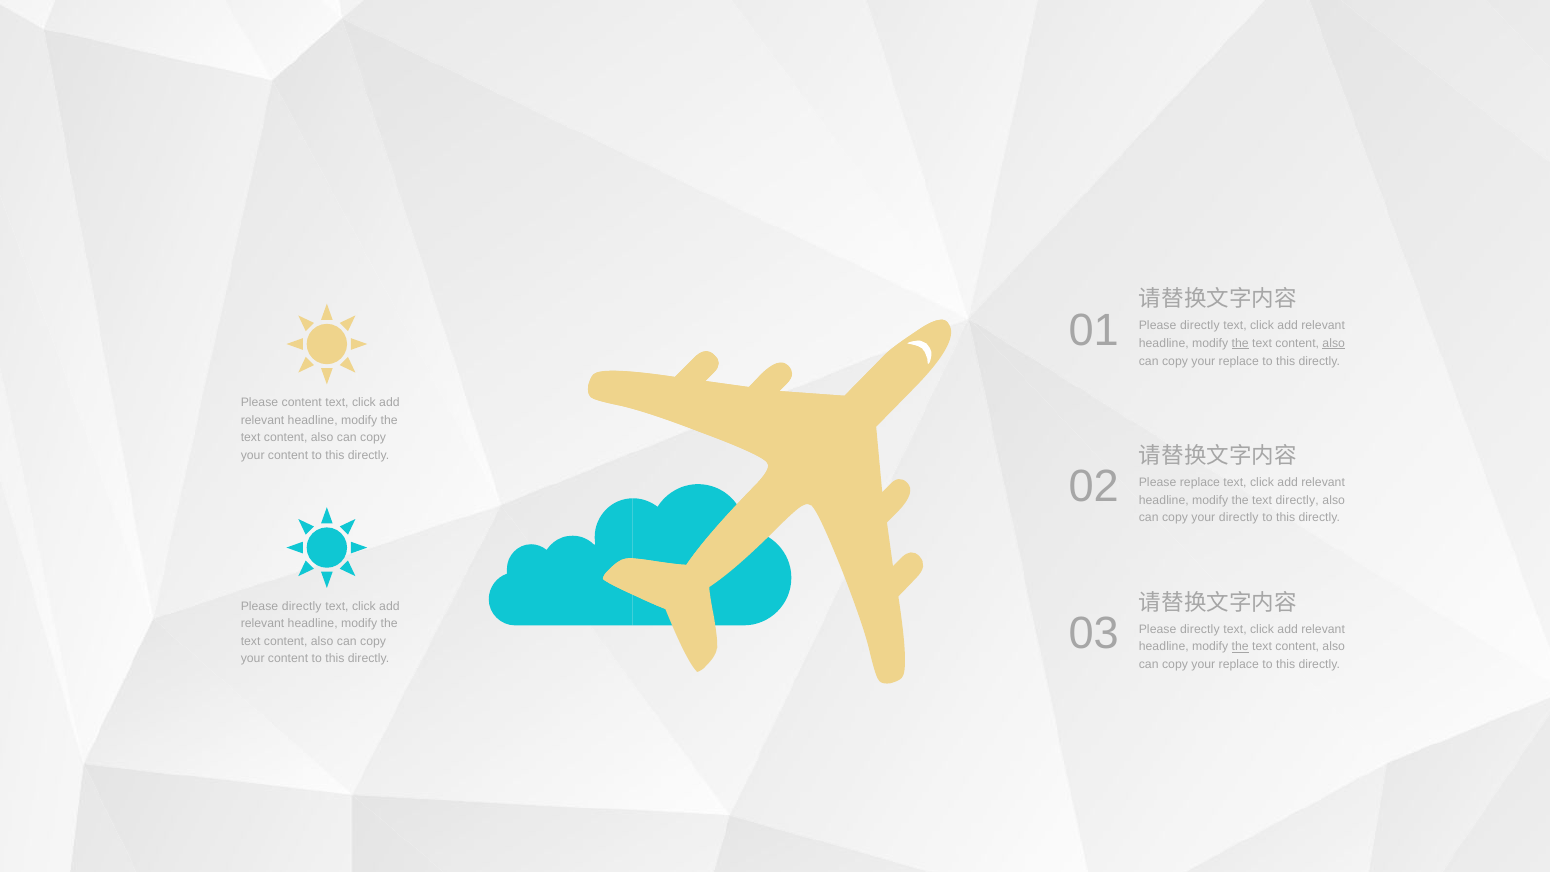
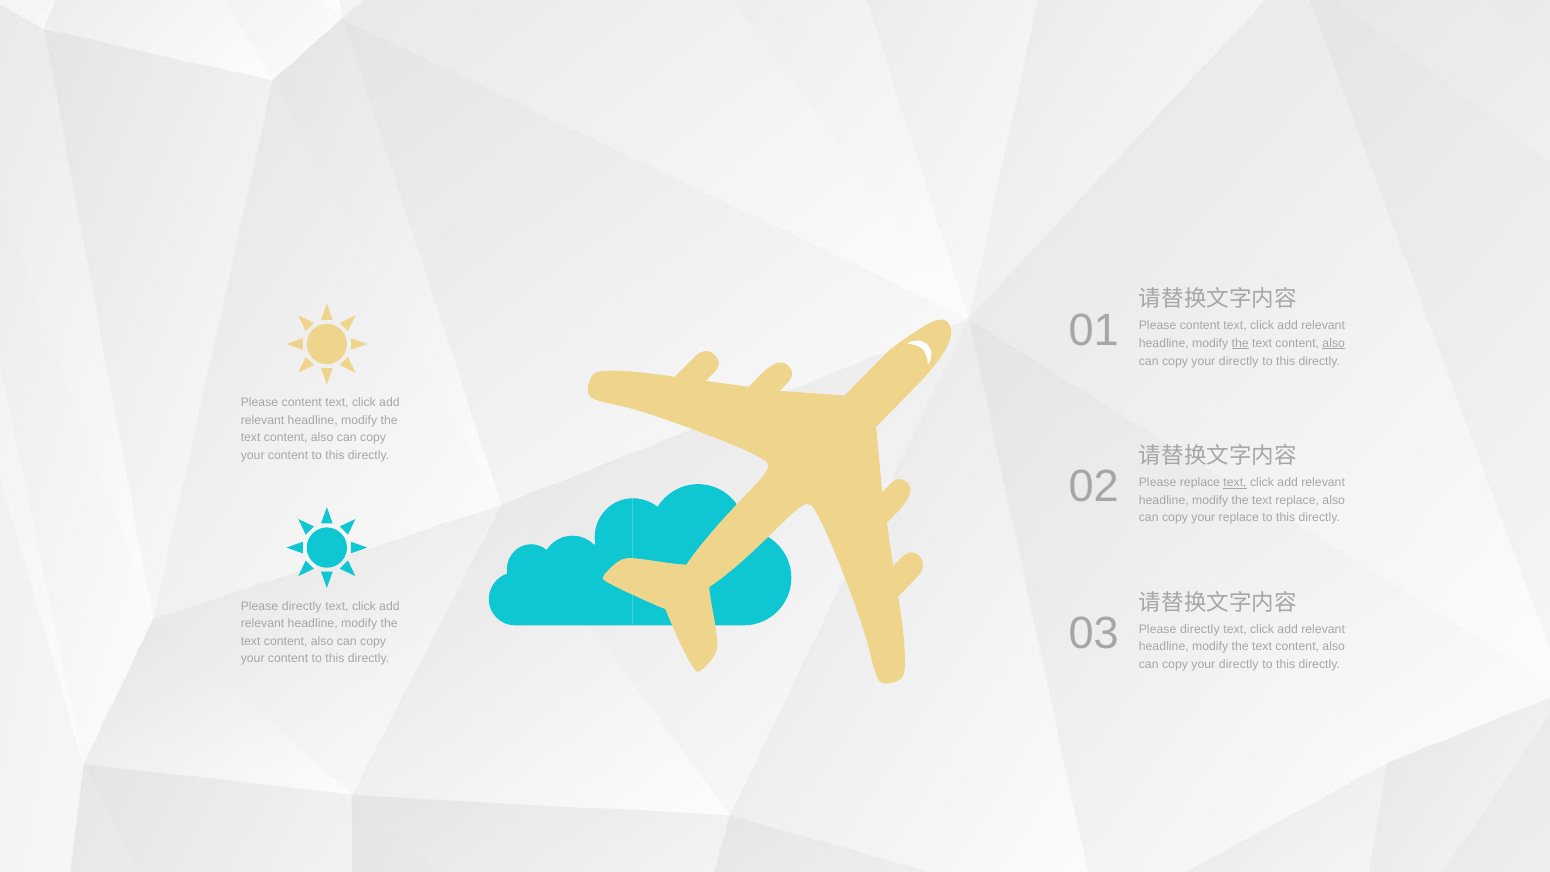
01 Please directly: directly -> content (1200, 326)
replace: replace -> directly (1239, 361)
text underline: none -> present (1235, 483)
text directly: directly -> replace (1297, 500)
your directly: directly -> replace (1239, 518)
the underline: present -> none (1240, 647)
replace: replace -> directly (1239, 664)
